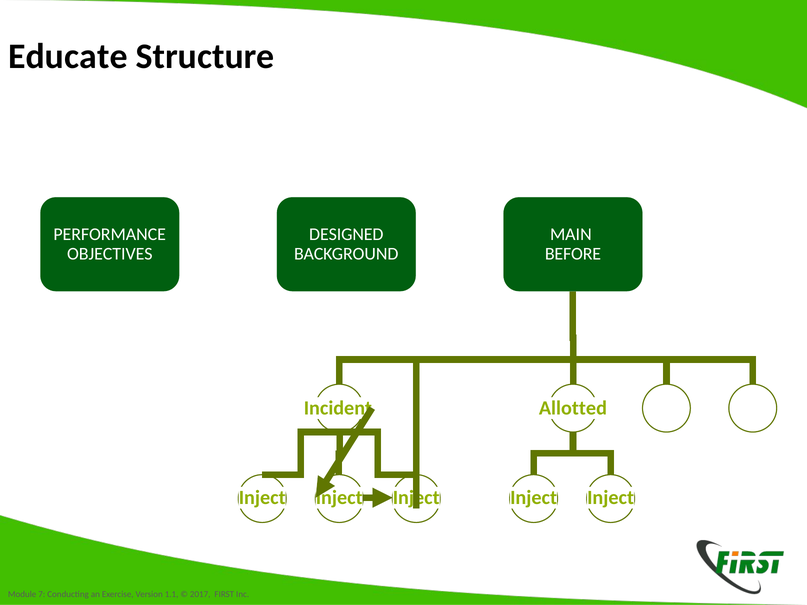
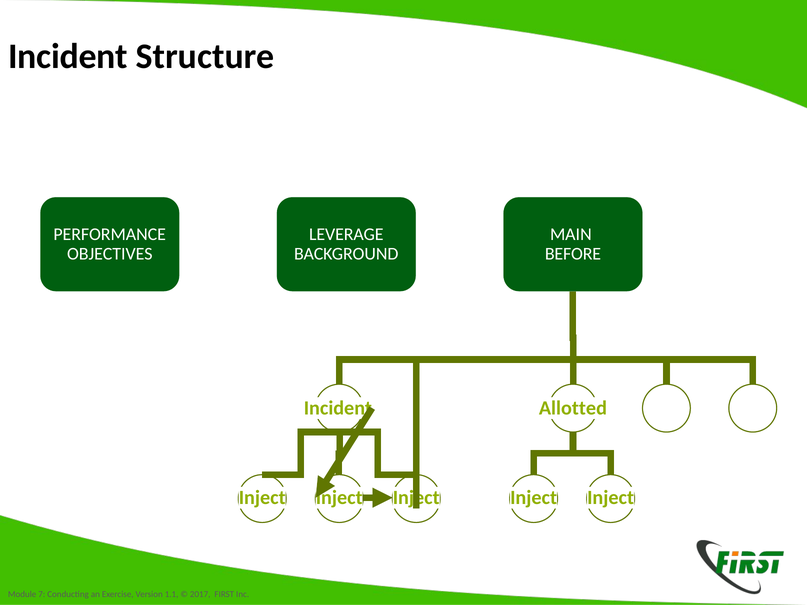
Educate: Educate -> Incident (68, 56)
DESIGNED: DESIGNED -> LEVERAGE (346, 235)
